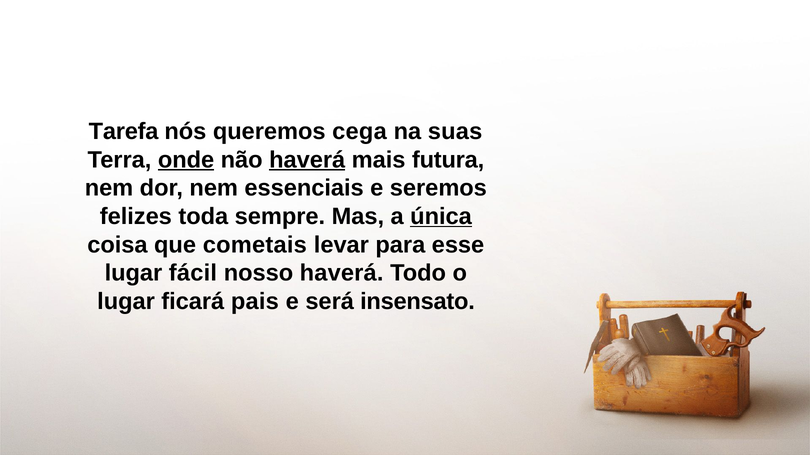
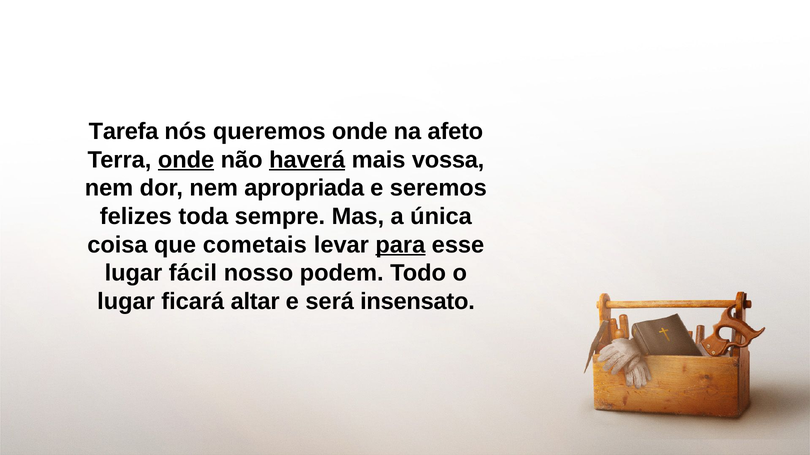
queremos cega: cega -> onde (360, 132)
suas: suas -> afeto (455, 132)
futura: futura -> vossa (448, 160)
essenciais: essenciais -> apropriada (304, 188)
única underline: present -> none (441, 217)
para underline: none -> present (400, 245)
nosso haverá: haverá -> podem (342, 273)
pais: pais -> altar (255, 302)
